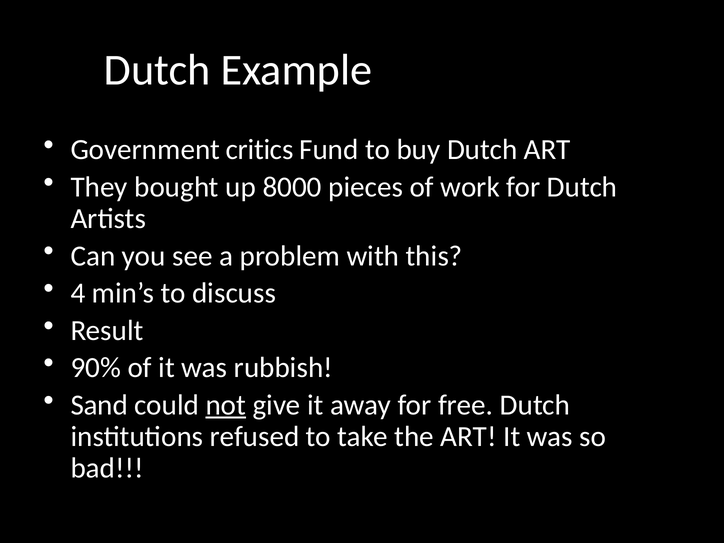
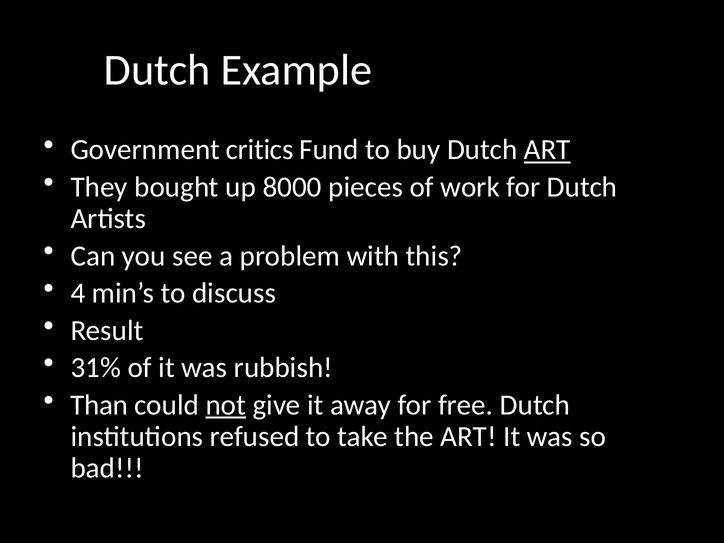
ART underline: none -> present (547, 150)
90%: 90% -> 31% (96, 368)
Sand: Sand -> Than (99, 405)
